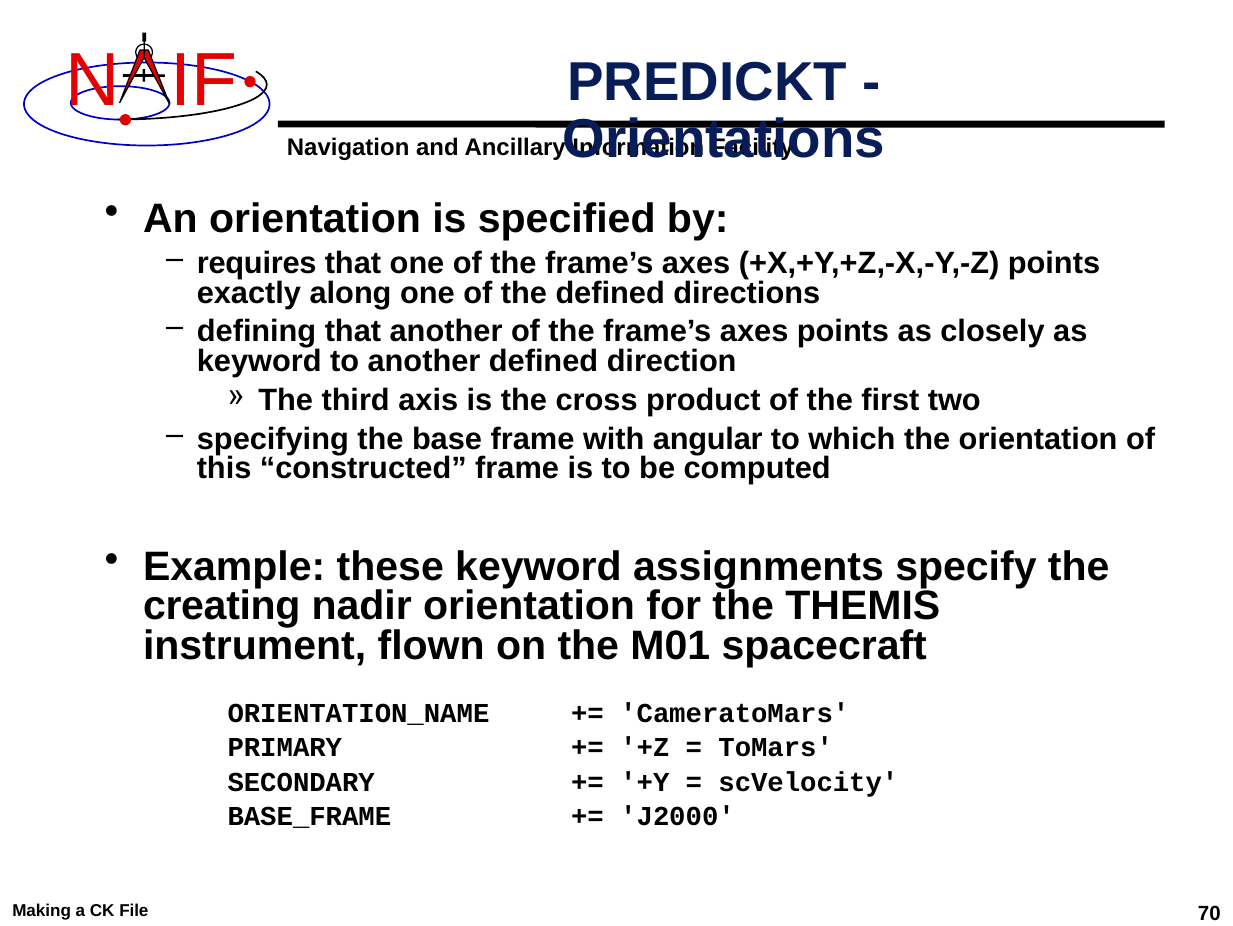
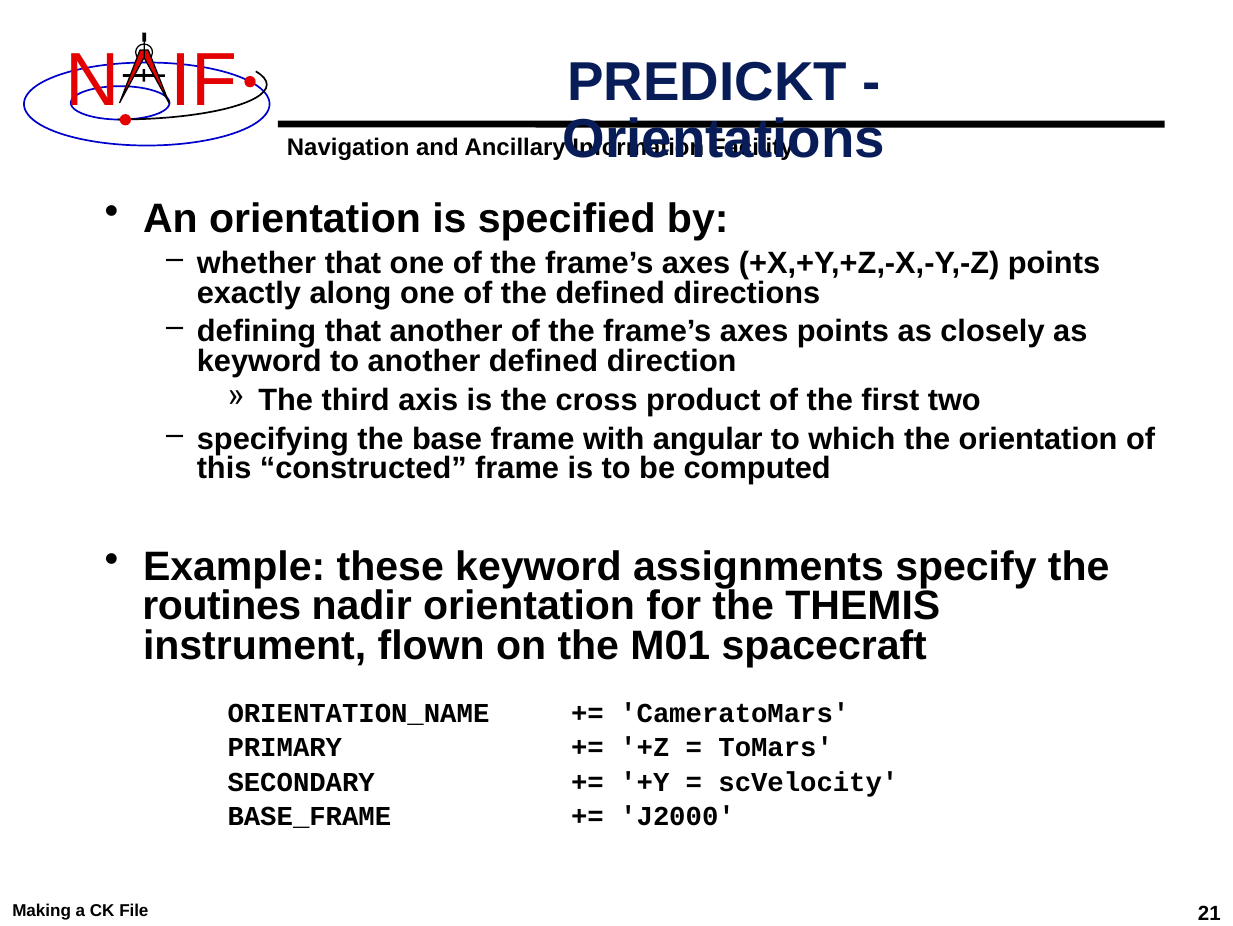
requires: requires -> whether (256, 263)
creating: creating -> routines (222, 606)
70: 70 -> 21 (1209, 913)
